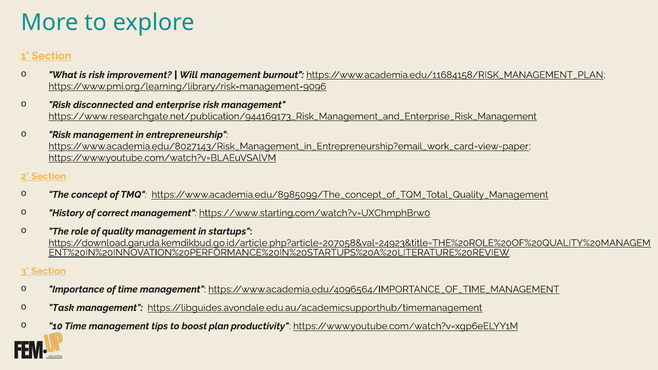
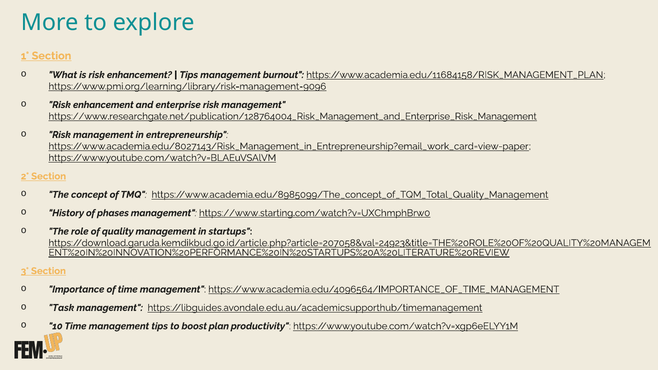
is risk improvement: improvement -> enhancement (139, 75)
Will: Will -> Tips (189, 75)
disconnected: disconnected -> enhancement (103, 105)
https://www.researchgate.net/publication/944169173_Risk_Management_and_Enterprise_Risk_Management: https://www.researchgate.net/publication/944169173_Risk_Management_and_Enterprise_Risk_Management -> https://www.researchgate.net/publication/128764004_Risk_Management_and_Enterprise_Risk_Management (293, 116)
correct: correct -> phases (113, 213)
